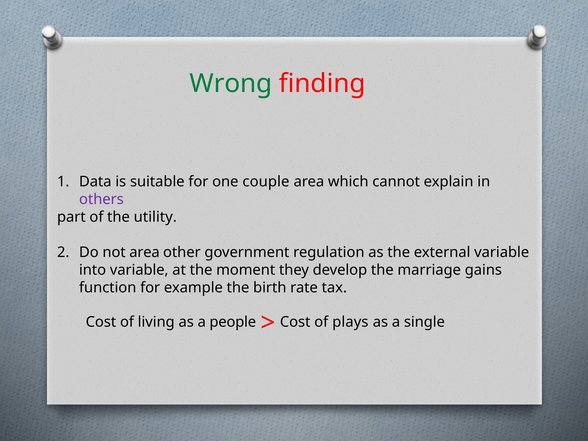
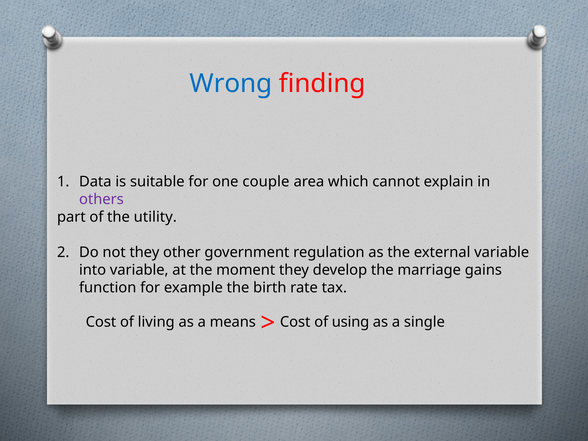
Wrong colour: green -> blue (231, 84)
not area: area -> they (144, 252)
people: people -> means (233, 322)
plays: plays -> using (351, 322)
